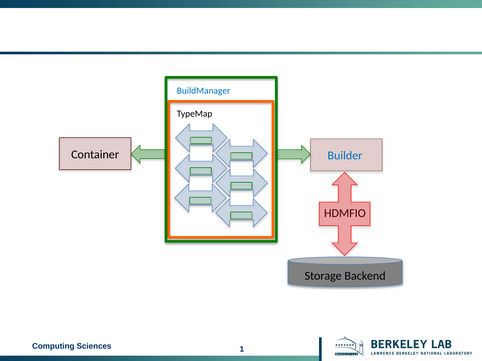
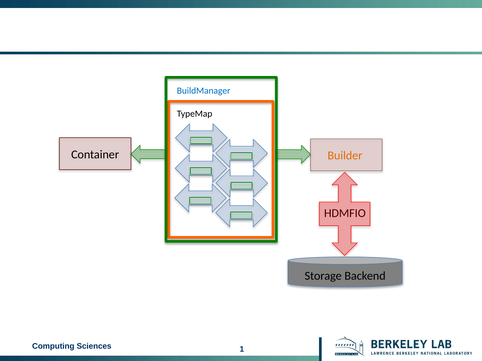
Builder colour: blue -> orange (345, 156)
